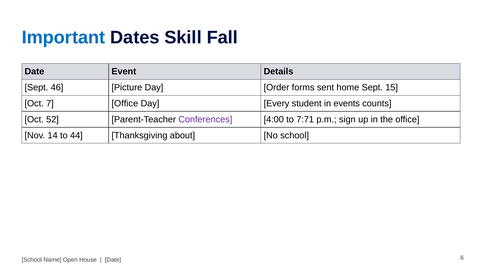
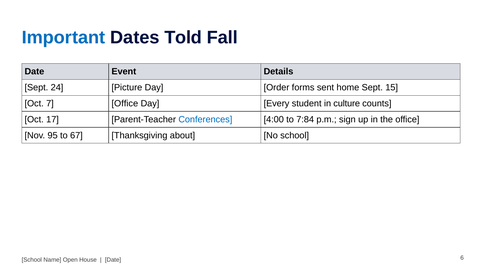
Skill: Skill -> Told (183, 37)
46: 46 -> 24 (57, 87)
events: events -> culture (347, 103)
52: 52 -> 17 (53, 119)
Conferences colour: purple -> blue (205, 119)
7:71: 7:71 -> 7:84 (305, 119)
14: 14 -> 95 (53, 135)
44: 44 -> 67 (76, 135)
